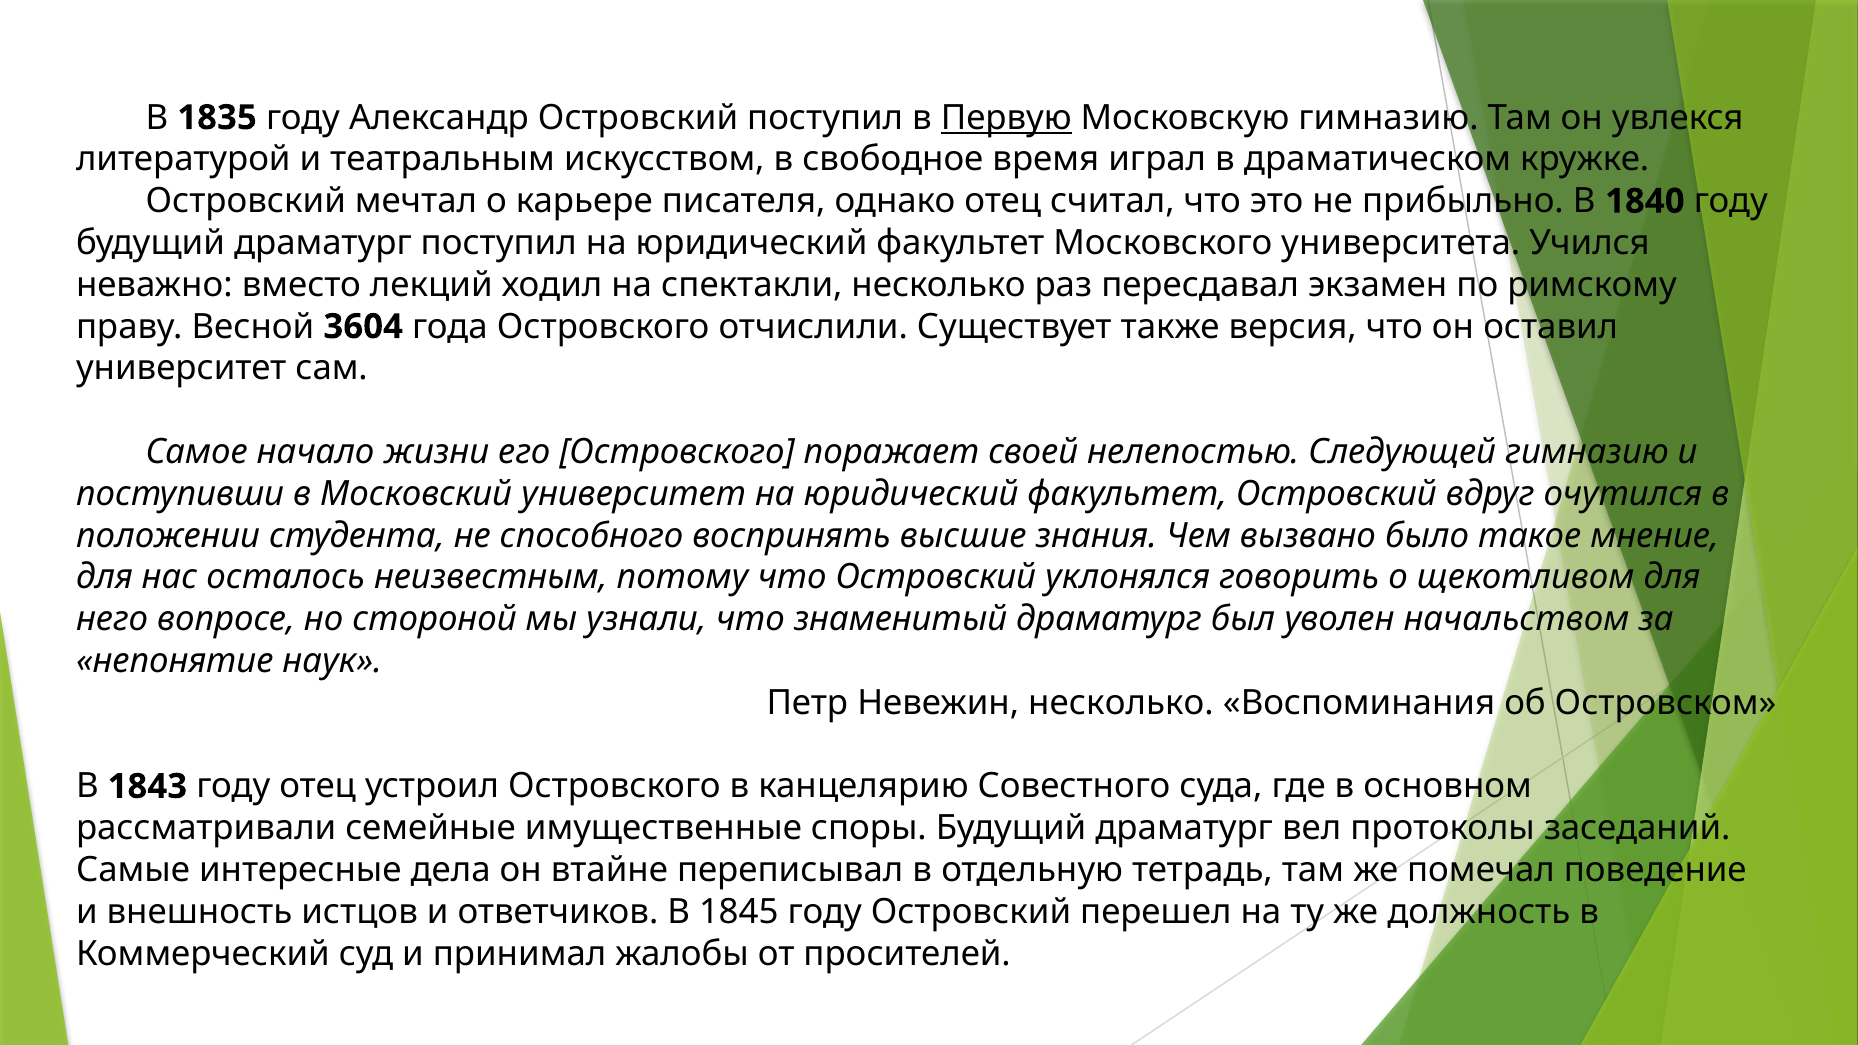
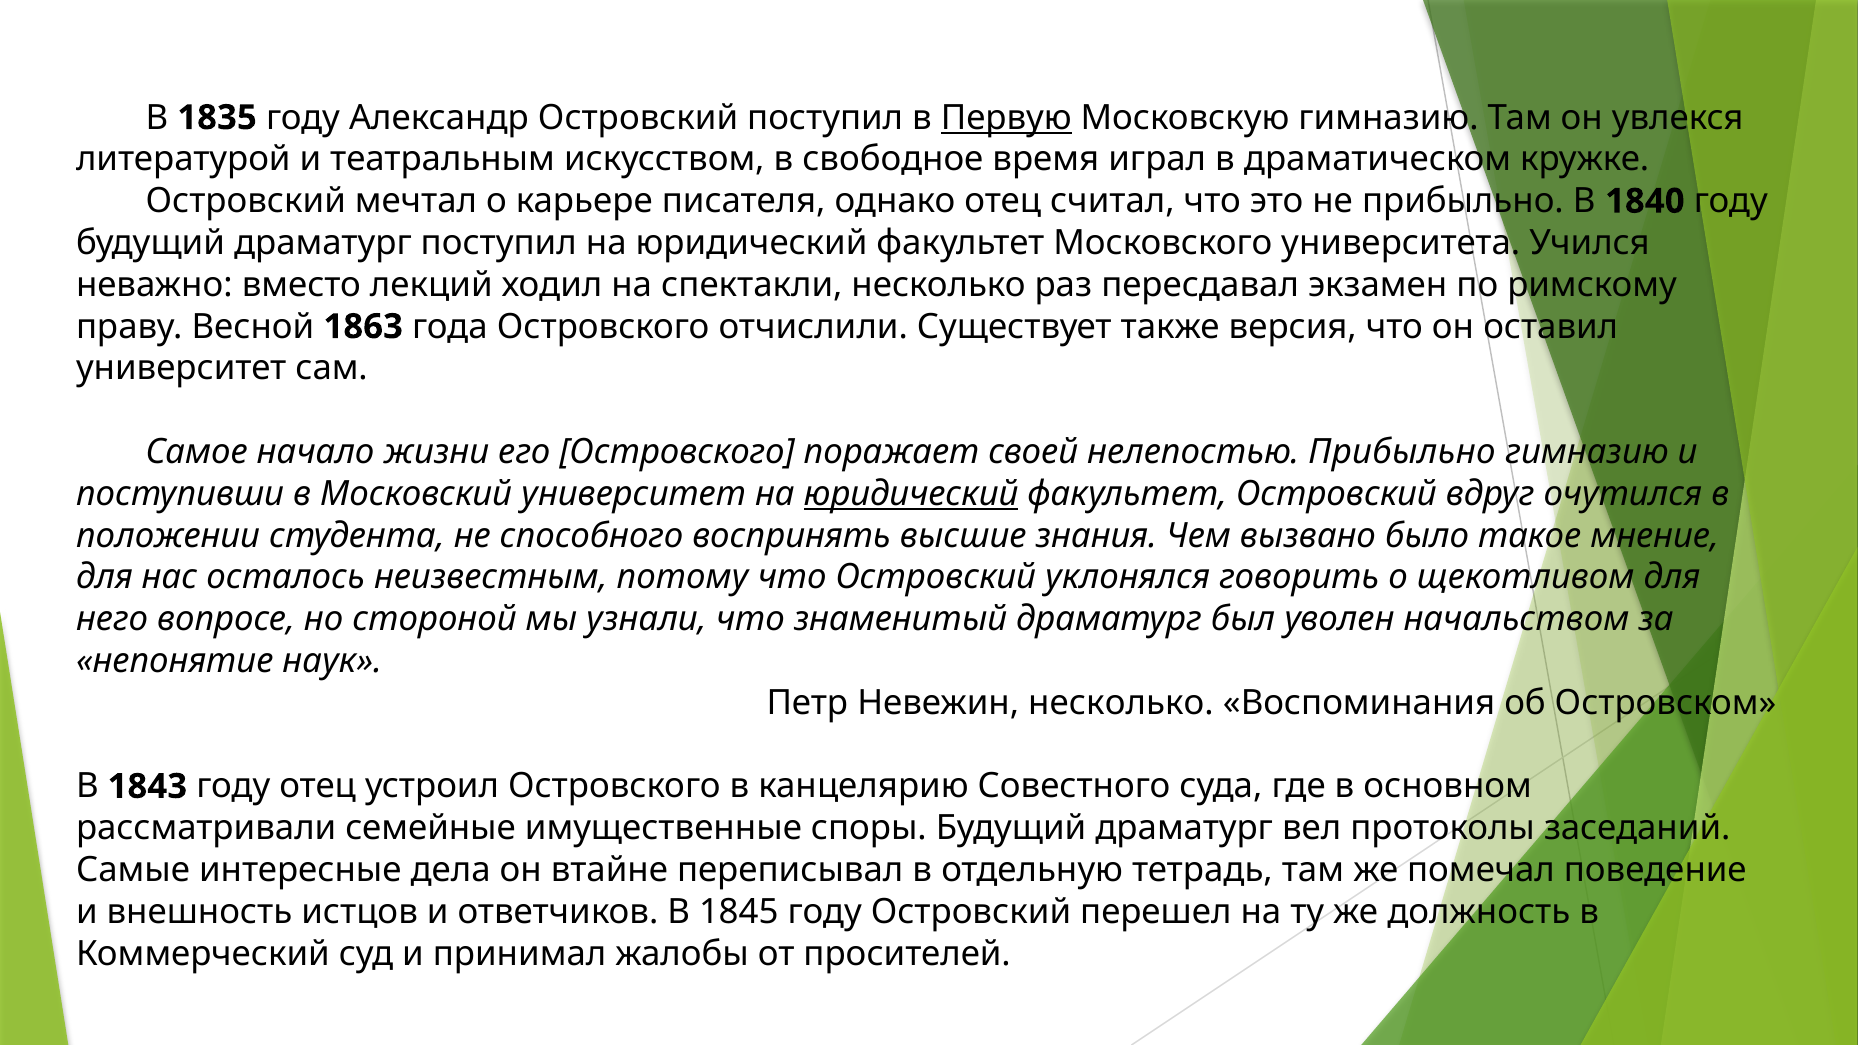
3604: 3604 -> 1863 (363, 327)
нелепостью Следующей: Следующей -> Прибыльно (1402, 452)
юридический underline: none -> present (911, 494)
